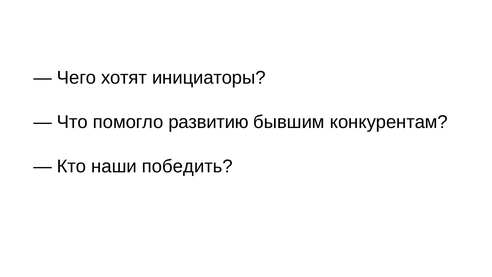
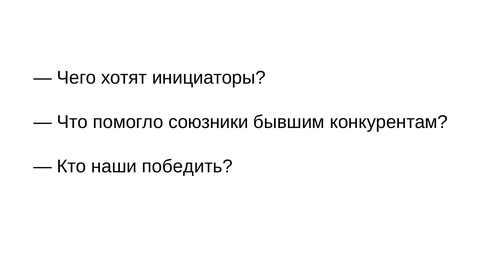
развитию: развитию -> союзники (209, 122)
